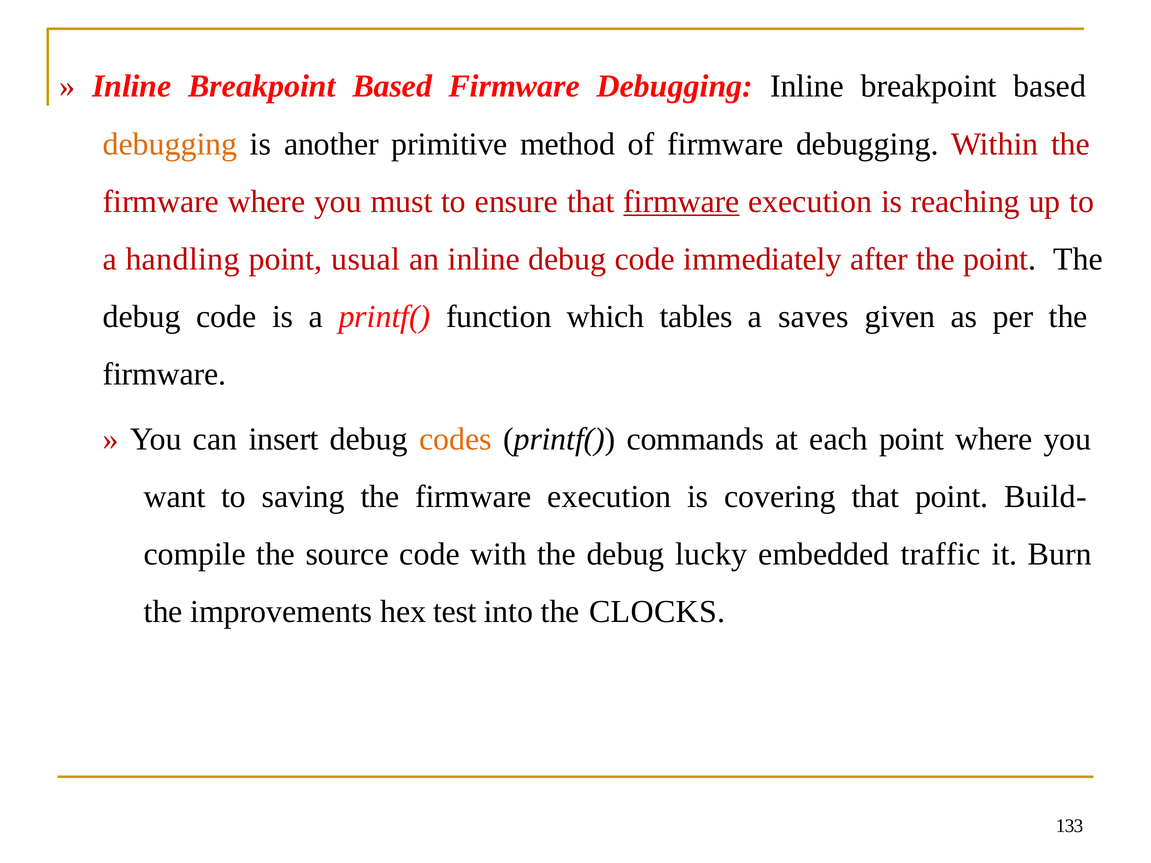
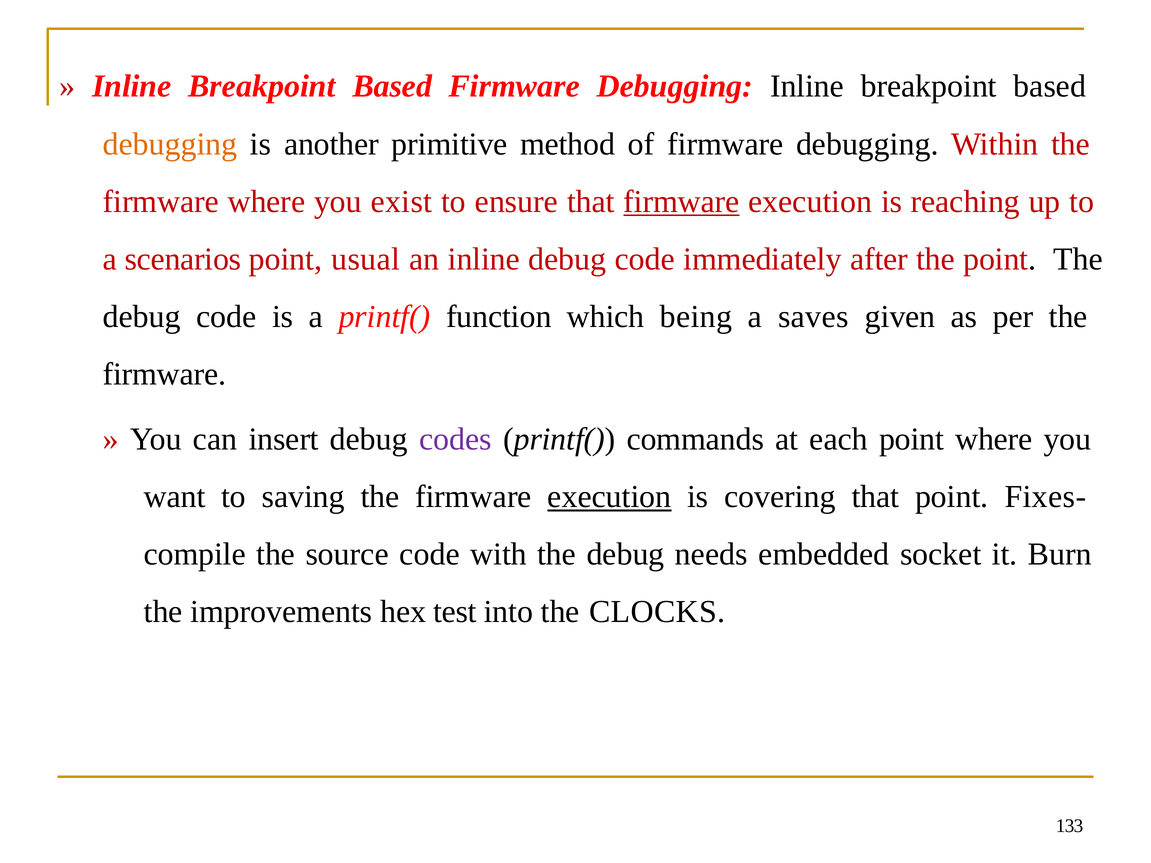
must: must -> exist (401, 202)
handling: handling -> scenarios (183, 259)
tables: tables -> being (696, 317)
codes colour: orange -> purple (455, 439)
execution underline: none -> present (609, 497)
Build-: Build- -> Fixes- (1045, 497)
lucky: lucky -> needs (711, 555)
traffic: traffic -> socket (941, 555)
